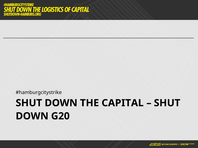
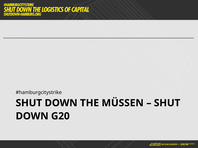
CAPITAL: CAPITAL -> MÜSSEN (123, 103)
